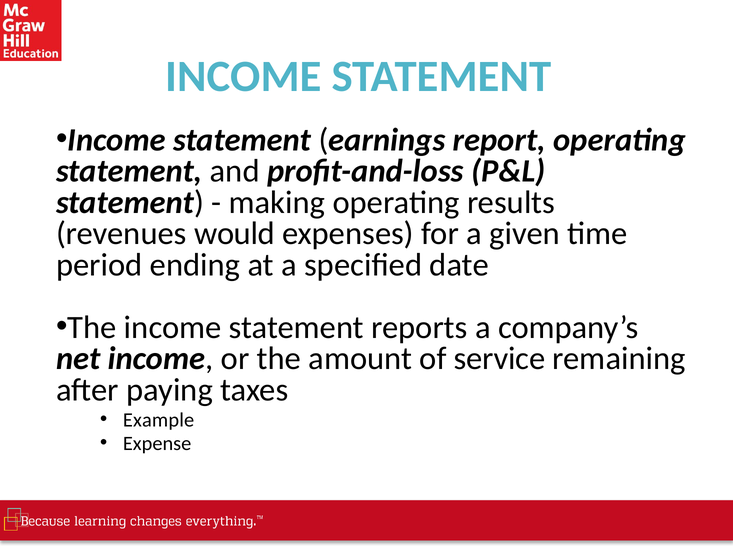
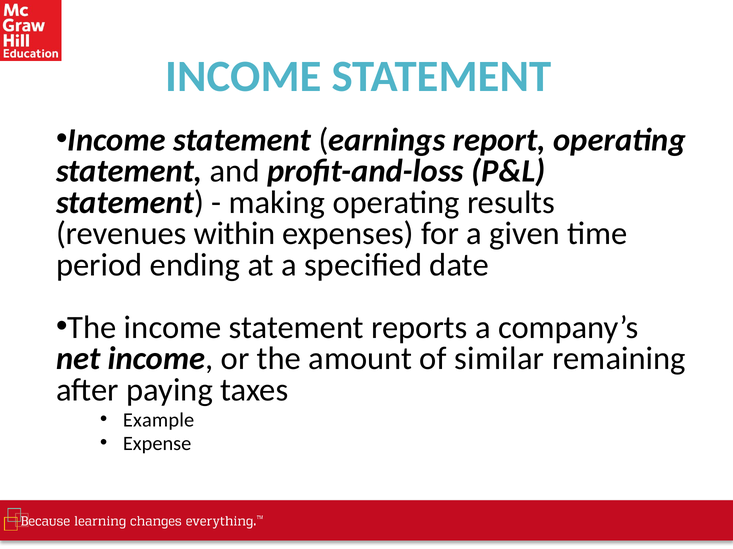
would: would -> within (235, 234)
service: service -> similar (499, 359)
